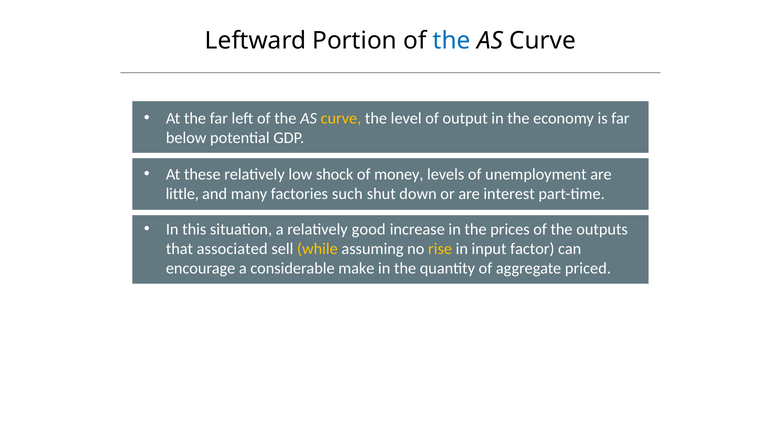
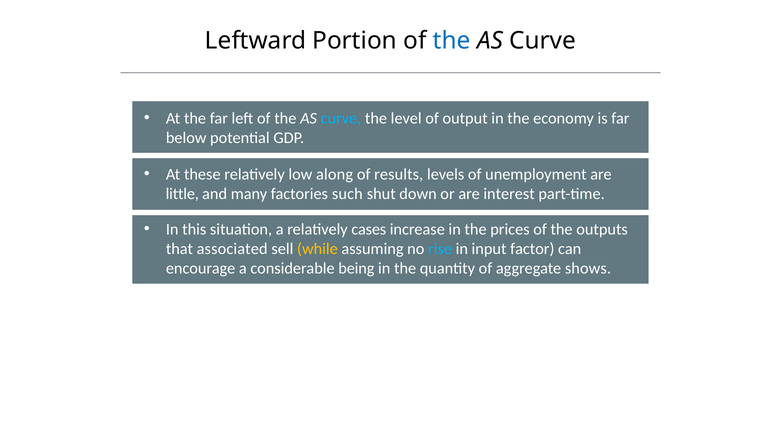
curve colour: yellow -> light blue (341, 118)
shock: shock -> along (335, 175)
money: money -> results (399, 175)
good: good -> cases (369, 230)
rise colour: yellow -> light blue (440, 249)
make: make -> being (356, 269)
priced: priced -> shows (588, 269)
